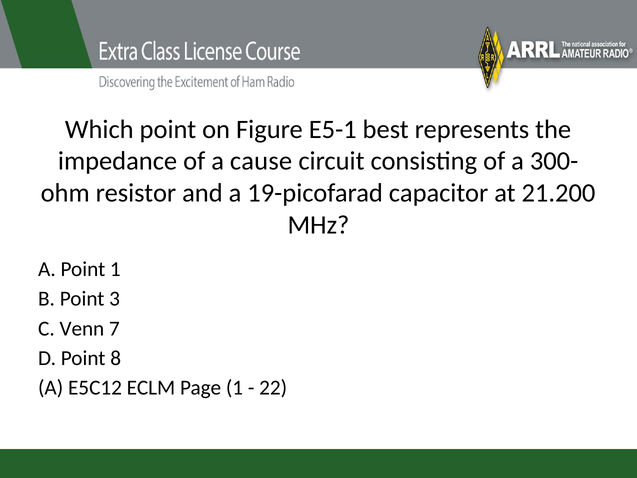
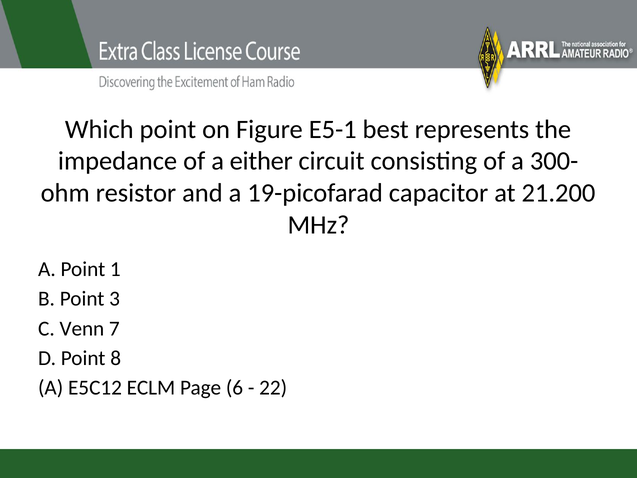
cause: cause -> either (261, 161)
Page 1: 1 -> 6 (235, 388)
